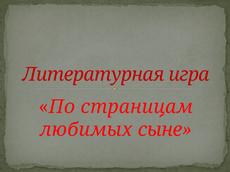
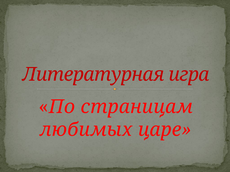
сыне: сыне -> царе (165, 130)
